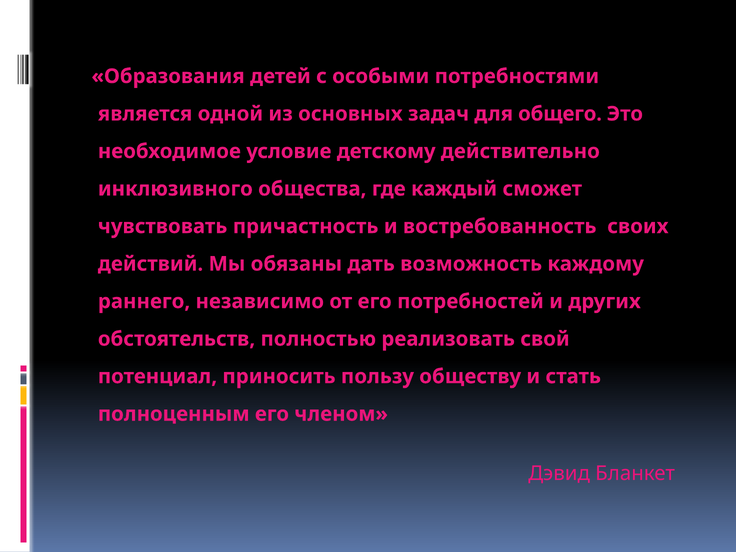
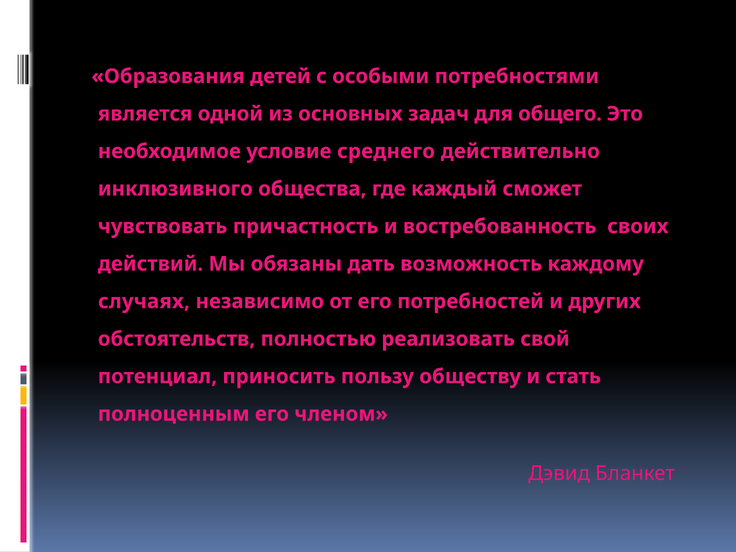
детскому: детскому -> среднего (386, 151)
раннего: раннего -> случаях (144, 301)
